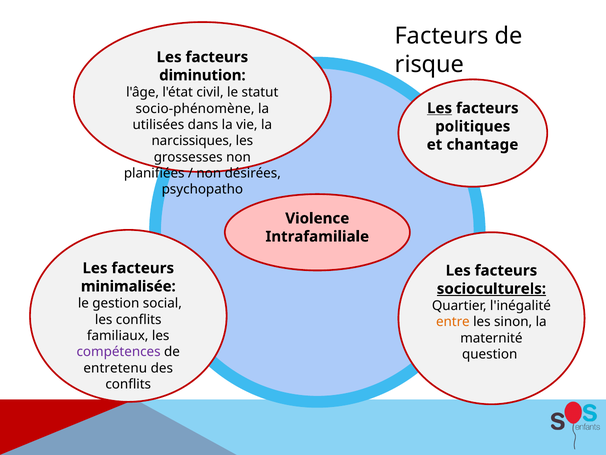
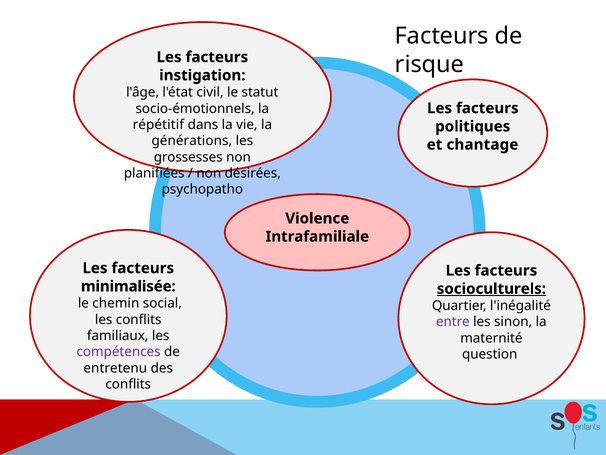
diminution: diminution -> instigation (202, 75)
socio-phénomène: socio-phénomène -> socio-émotionnels (195, 108)
Les underline: present -> none (440, 108)
utilisées: utilisées -> répétitif (158, 125)
narcissiques: narcissiques -> générations (192, 141)
gestion: gestion -> chemin (116, 303)
entre colour: orange -> purple (453, 322)
